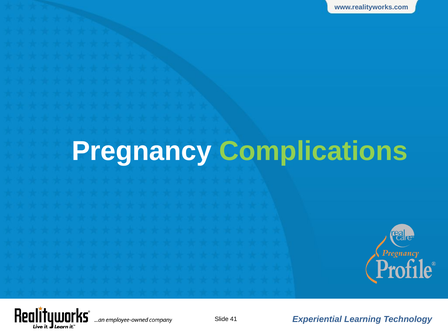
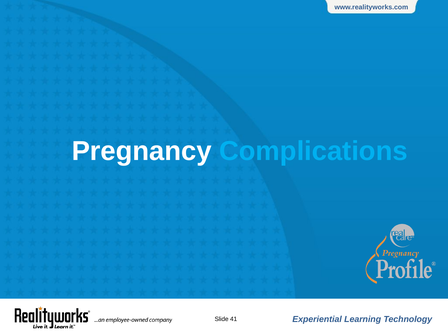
Complications colour: light green -> light blue (313, 151)
